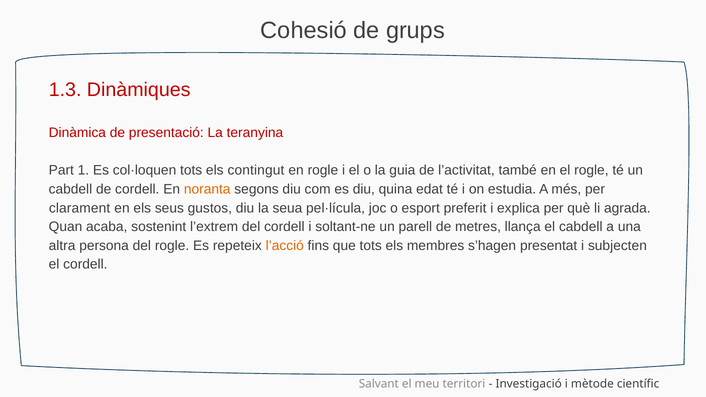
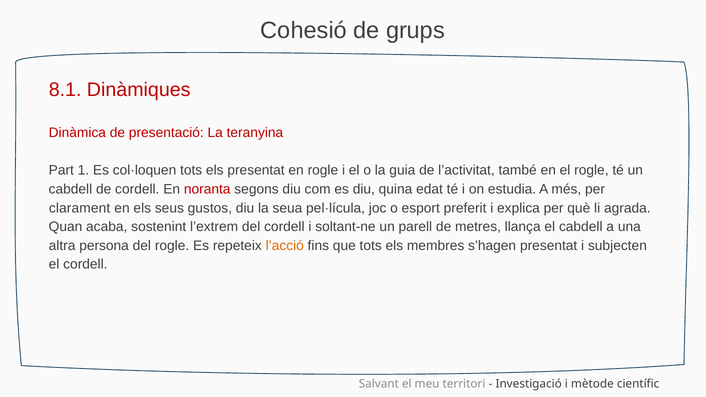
1.3: 1.3 -> 8.1 (65, 90)
els contingut: contingut -> presentat (256, 170)
noranta colour: orange -> red (207, 189)
